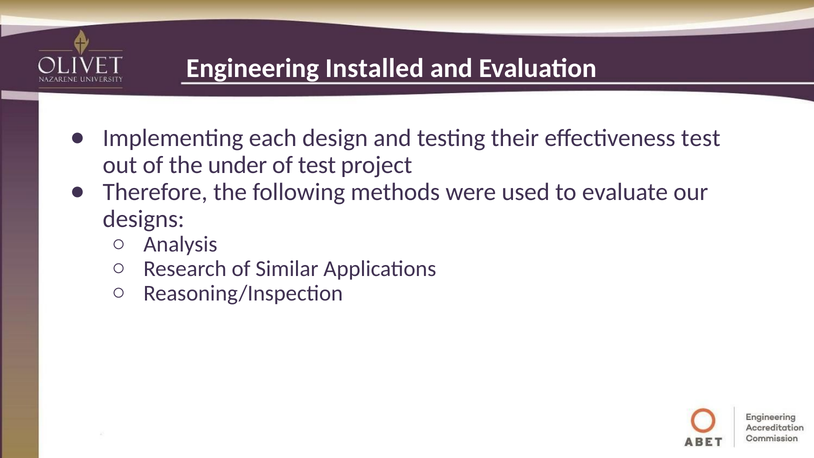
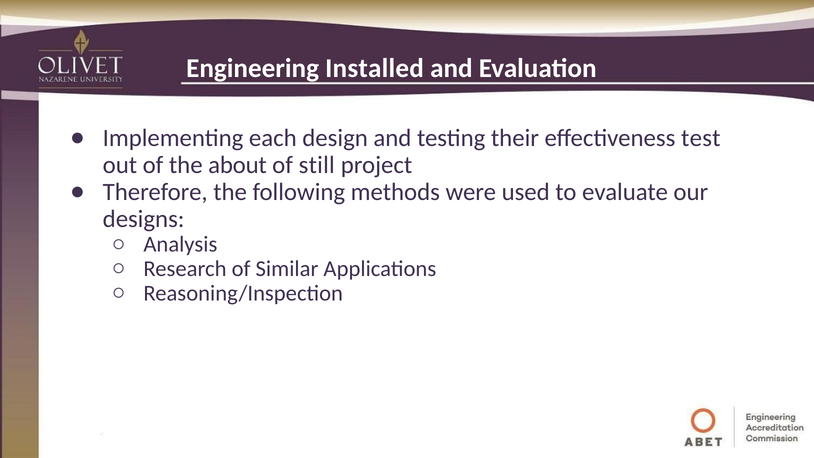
under: under -> about (237, 165)
of test: test -> still (317, 165)
